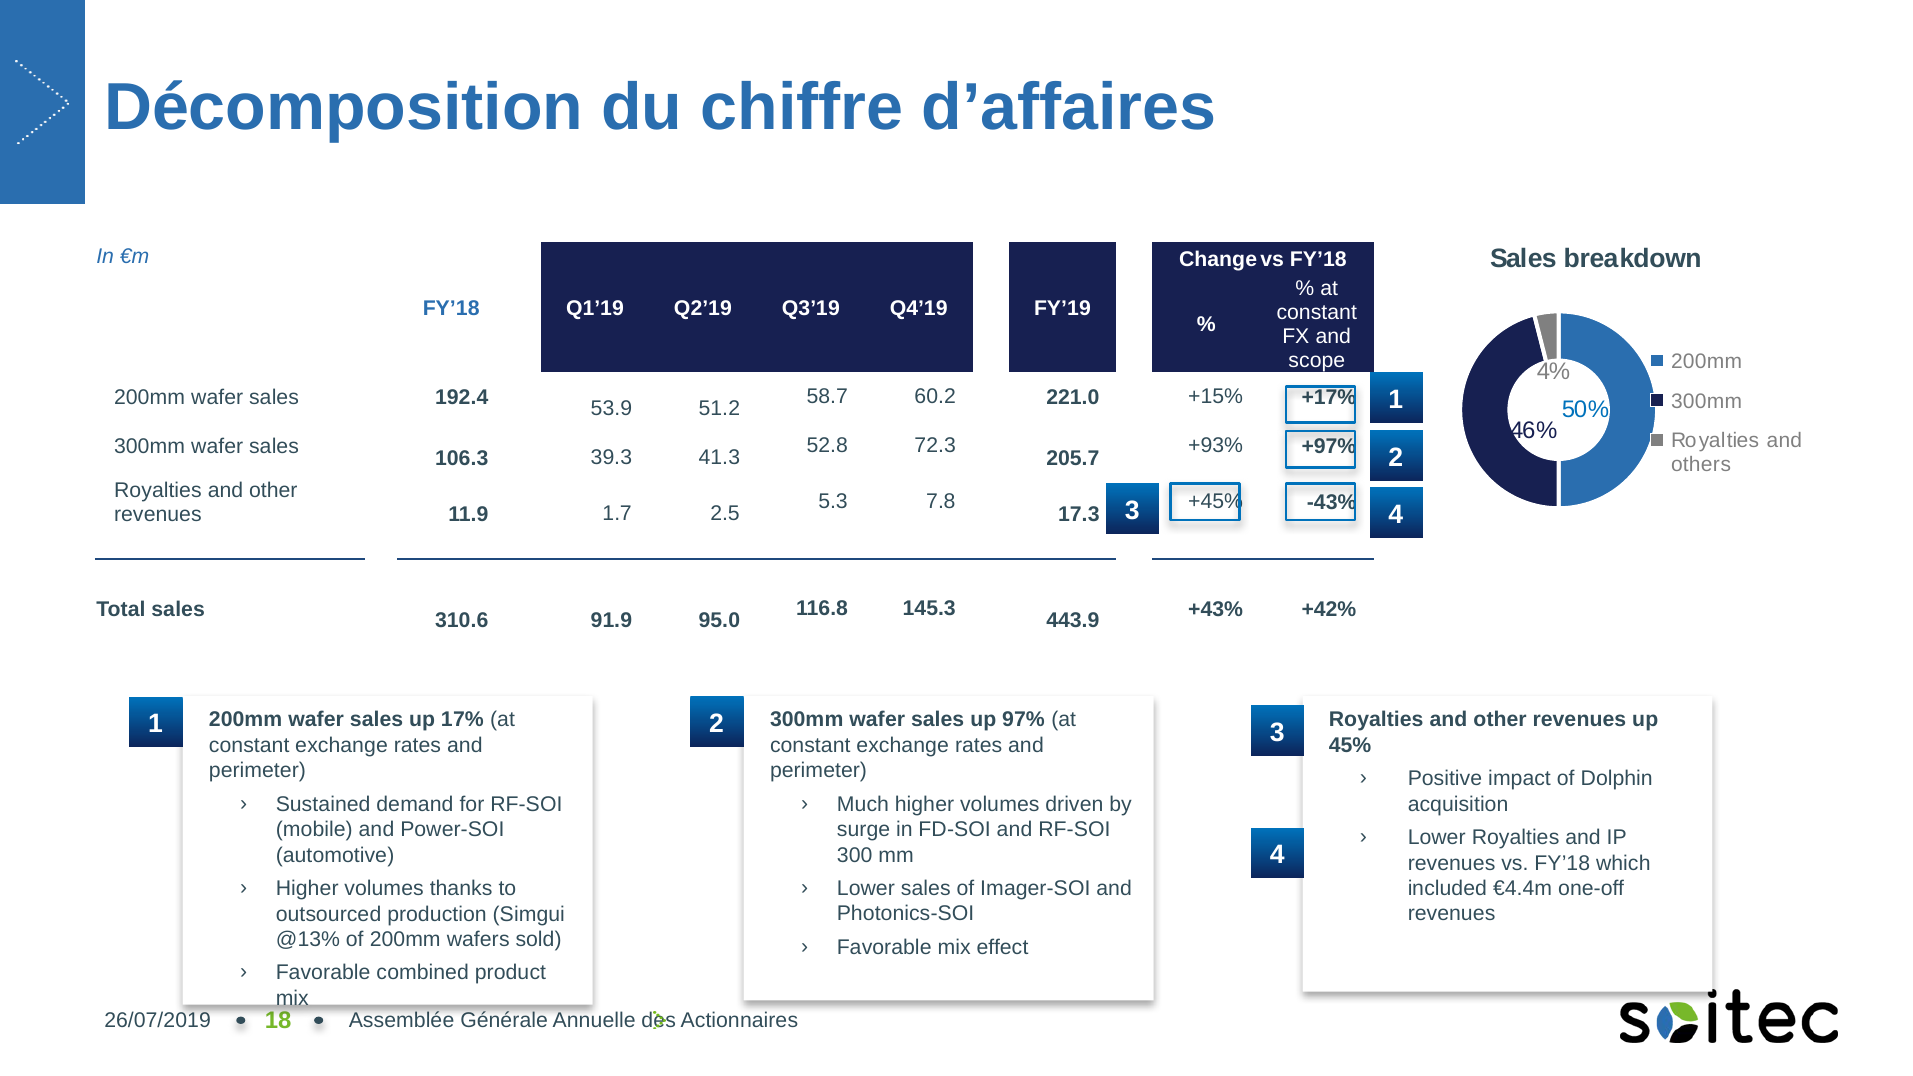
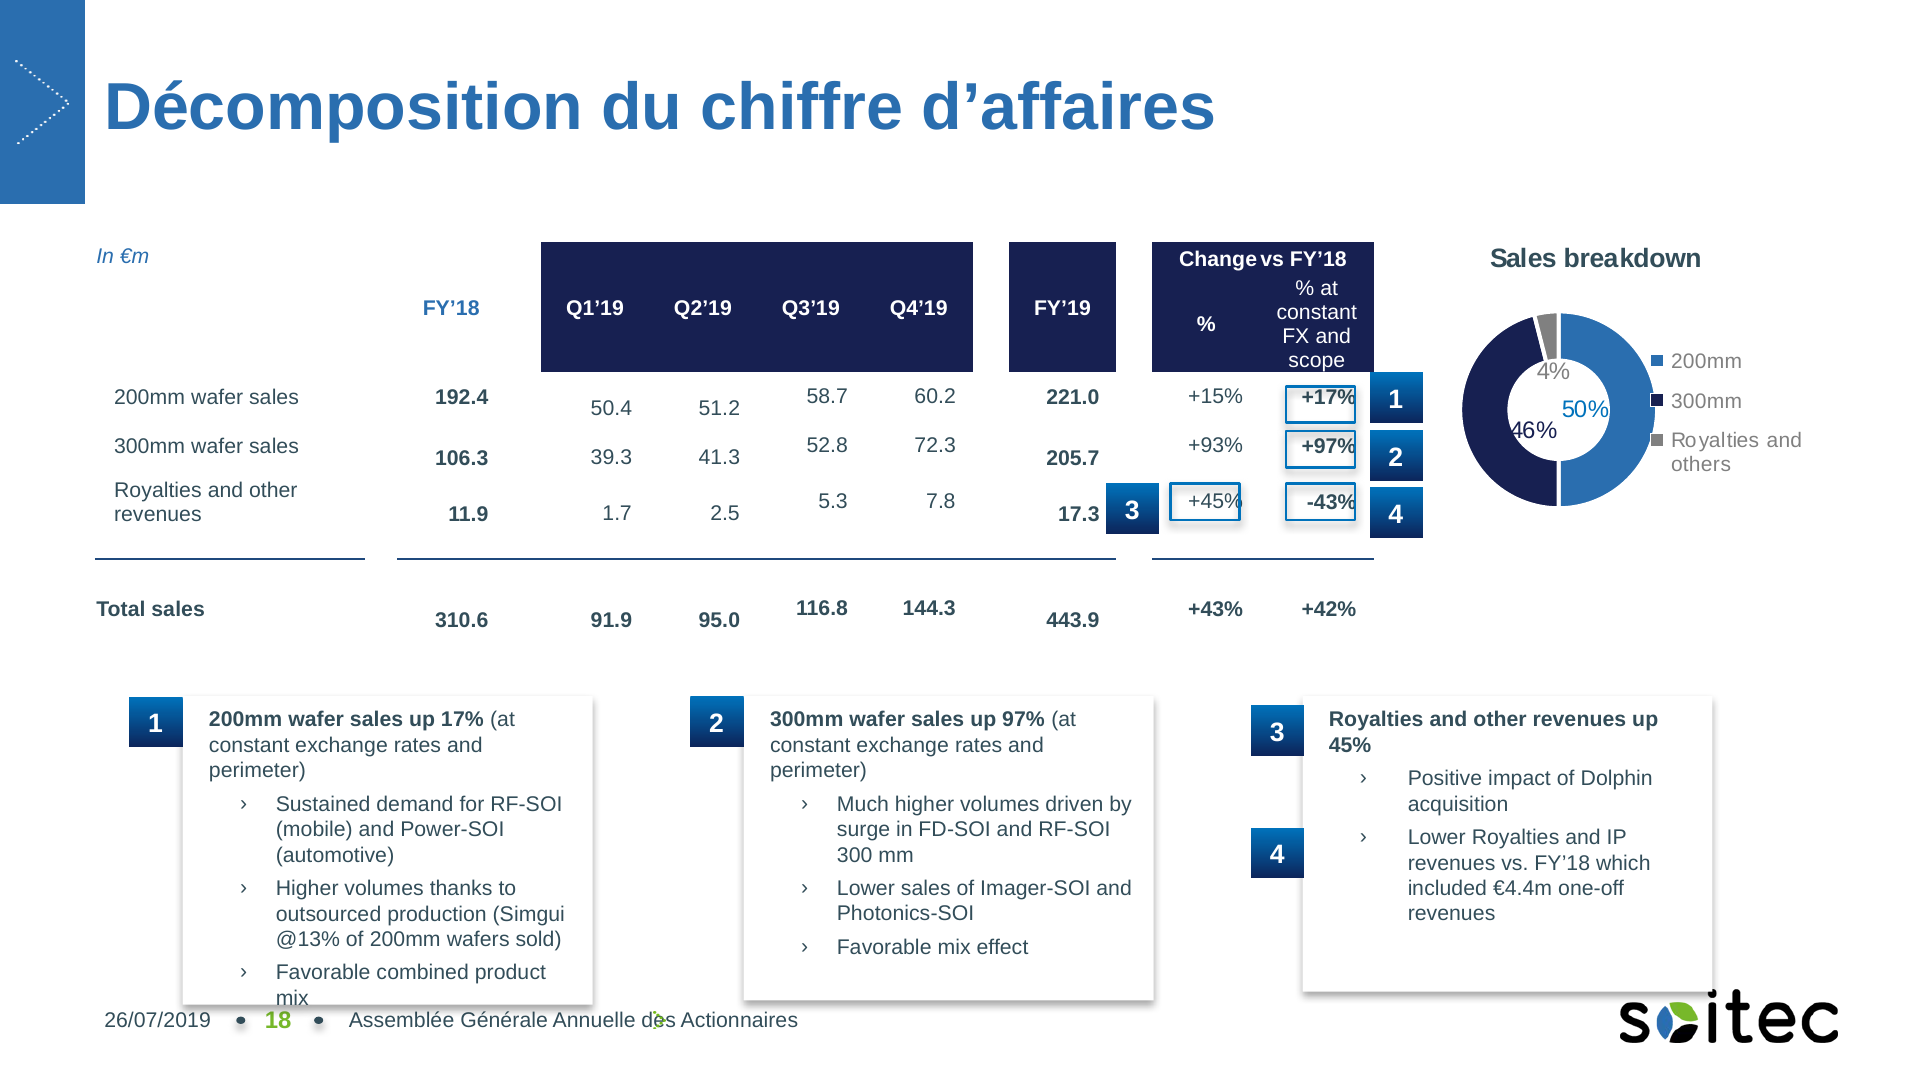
53.9: 53.9 -> 50.4 (611, 409)
145.3: 145.3 -> 144.3 (929, 609)
